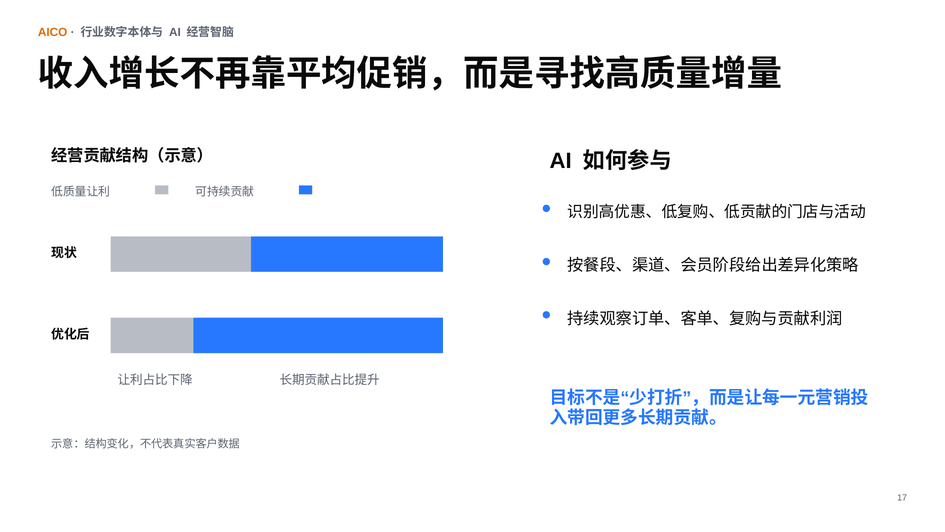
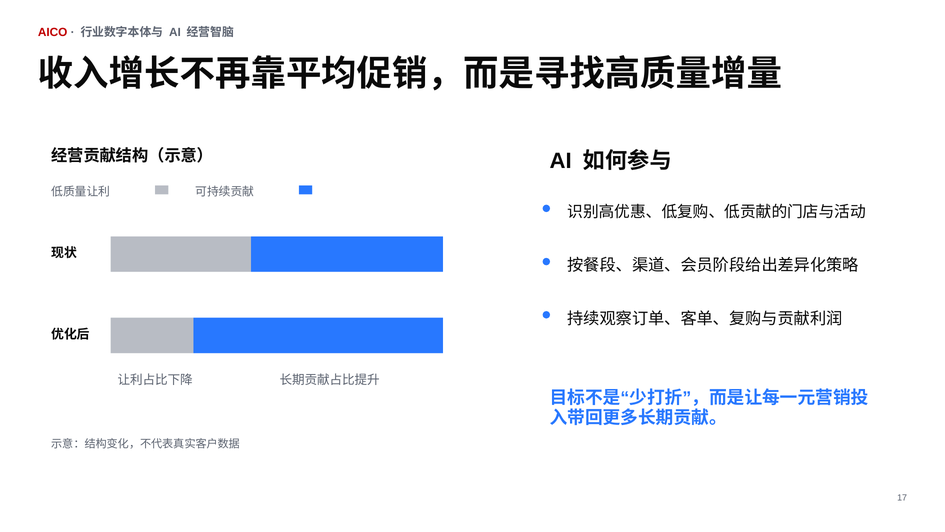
AICO colour: orange -> red (53, 32)
